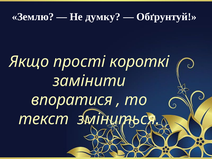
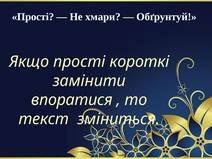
Землю: Землю -> Прості (33, 17)
думку: думку -> хмари (103, 17)
